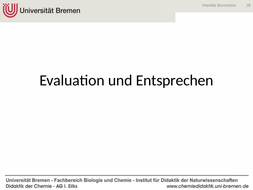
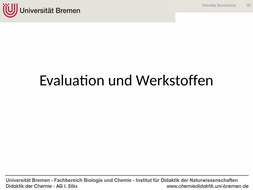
Entsprechen: Entsprechen -> Werkstoffen (175, 80)
